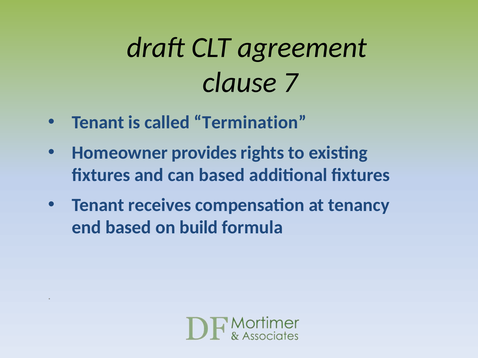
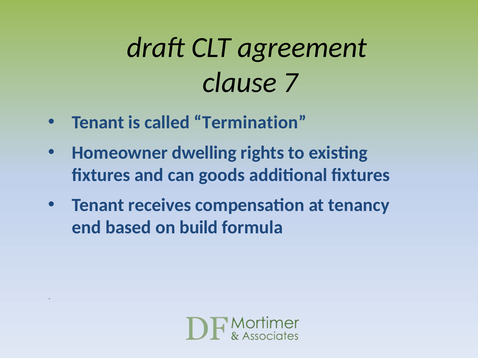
provides: provides -> dwelling (204, 153)
can based: based -> goods (222, 175)
